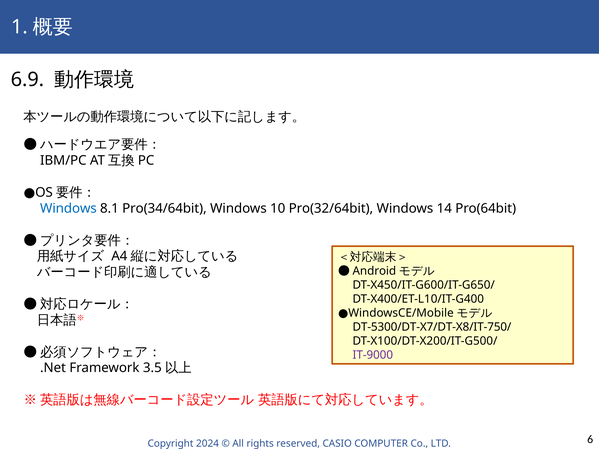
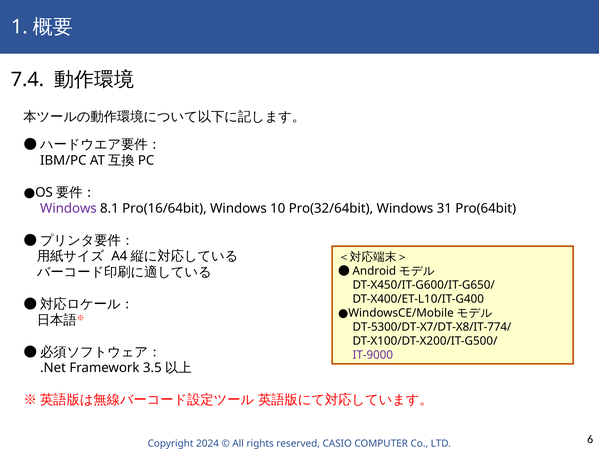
6.9: 6.9 -> 7.4 (27, 80)
Windows colour: blue -> purple (68, 208)
Pro(34/64bit: Pro(34/64bit -> Pro(16/64bit (164, 208)
14: 14 -> 31 (444, 208)
DT-5300/DT-X7/DT-X8/IT-750/: DT-5300/DT-X7/DT-X8/IT-750/ -> DT-5300/DT-X7/DT-X8/IT-774/ (432, 327)
